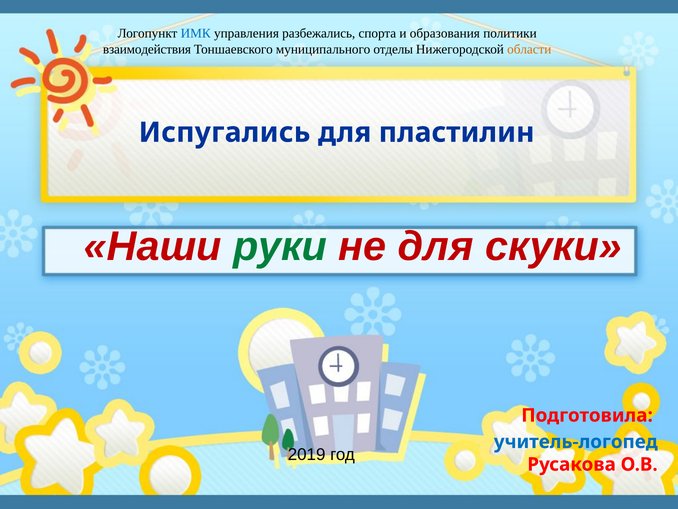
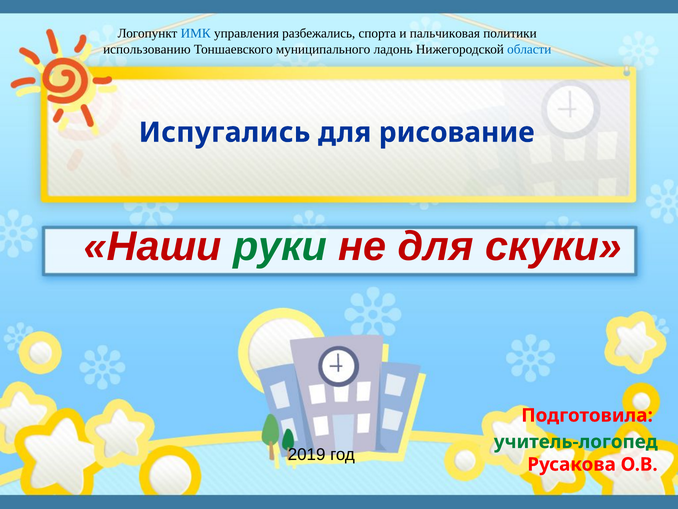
образования: образования -> пальчиковая (445, 33)
взаимодействия: взаимодействия -> использованию (147, 49)
отделы: отделы -> ладонь (393, 49)
области colour: orange -> blue (529, 49)
пластилин: пластилин -> рисование (457, 132)
учитель-логопед colour: blue -> green (576, 441)
